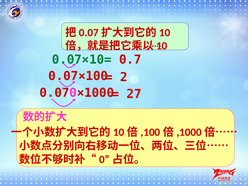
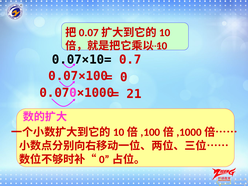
0.07×10= colour: green -> black (82, 60)
2: 2 -> 0 (124, 77)
27: 27 -> 21 (134, 94)
